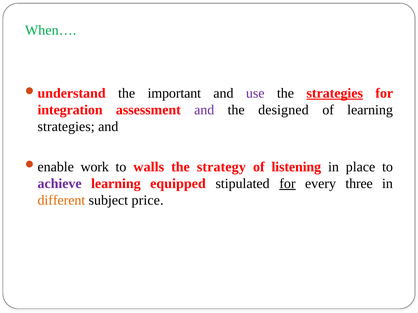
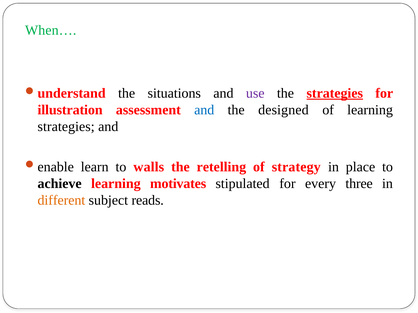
important: important -> situations (174, 93)
integration: integration -> illustration (70, 110)
and colour: purple -> blue (204, 110)
work: work -> learn (95, 167)
strategy: strategy -> retelling (221, 167)
listening: listening -> strategy (296, 167)
achieve colour: purple -> black (60, 184)
equipped: equipped -> motivates (178, 184)
for underline: present -> none (287, 184)
price: price -> reads (148, 200)
